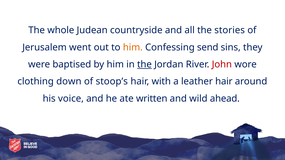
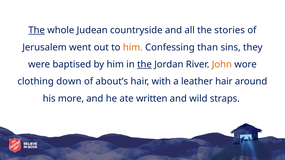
The underline: none -> present (37, 30)
send: send -> than (208, 47)
John colour: red -> orange (222, 65)
stoop’s: stoop’s -> about’s (112, 82)
voice: voice -> more (71, 99)
ahead: ahead -> straps (225, 99)
